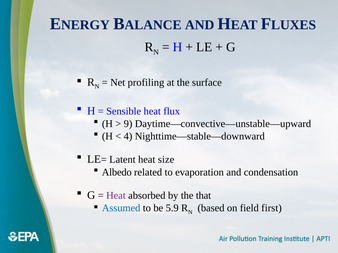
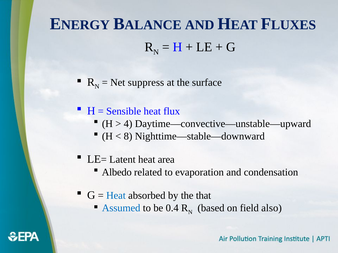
profiling: profiling -> suppress (146, 83)
9: 9 -> 4 (128, 124)
4: 4 -> 8 (128, 136)
size: size -> area (166, 160)
Heat colour: purple -> blue (116, 196)
5.9: 5.9 -> 0.4 (172, 209)
first: first -> also (272, 209)
